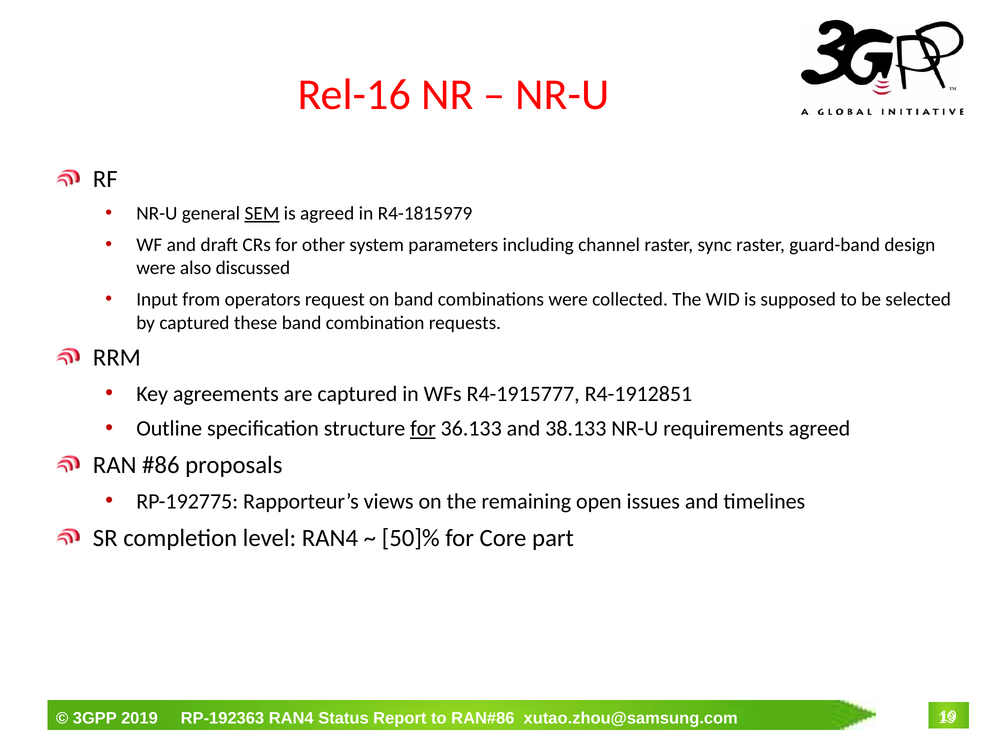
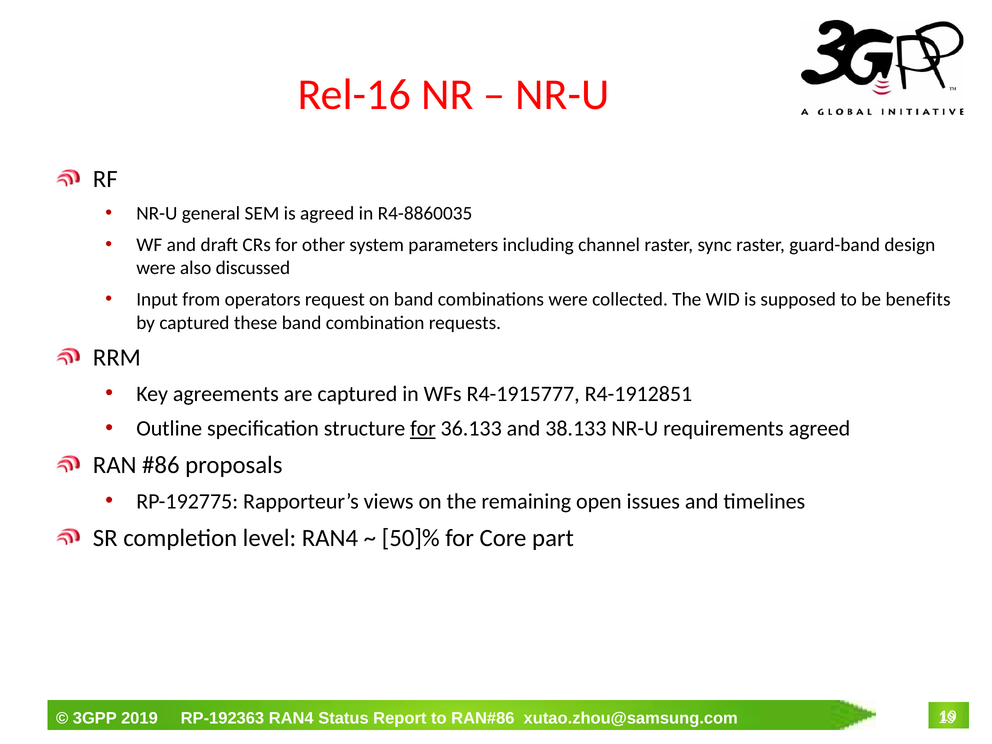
SEM underline: present -> none (262, 213)
R4-1815979: R4-1815979 -> R4-8860035 (425, 213)
selected: selected -> benefits (918, 300)
